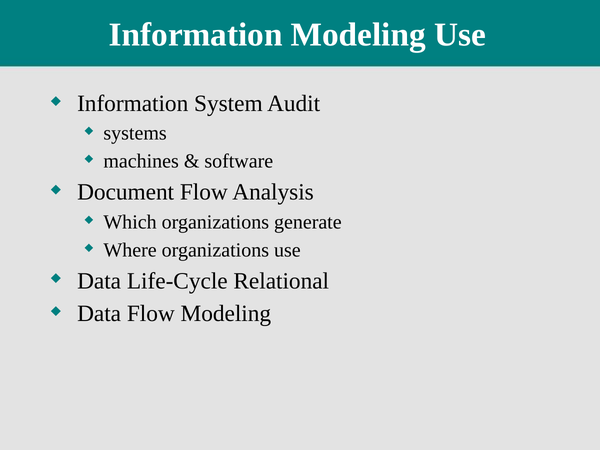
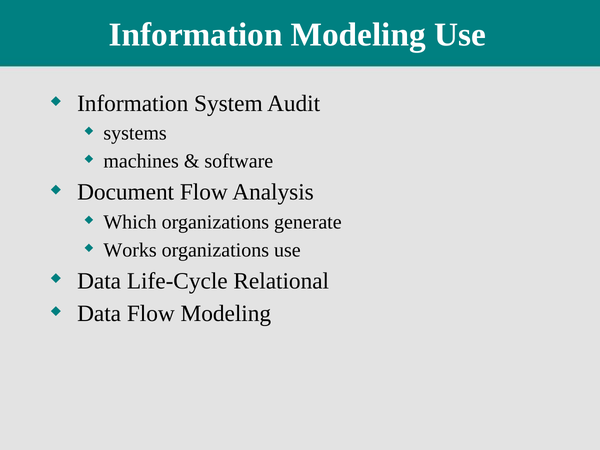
Where: Where -> Works (130, 250)
